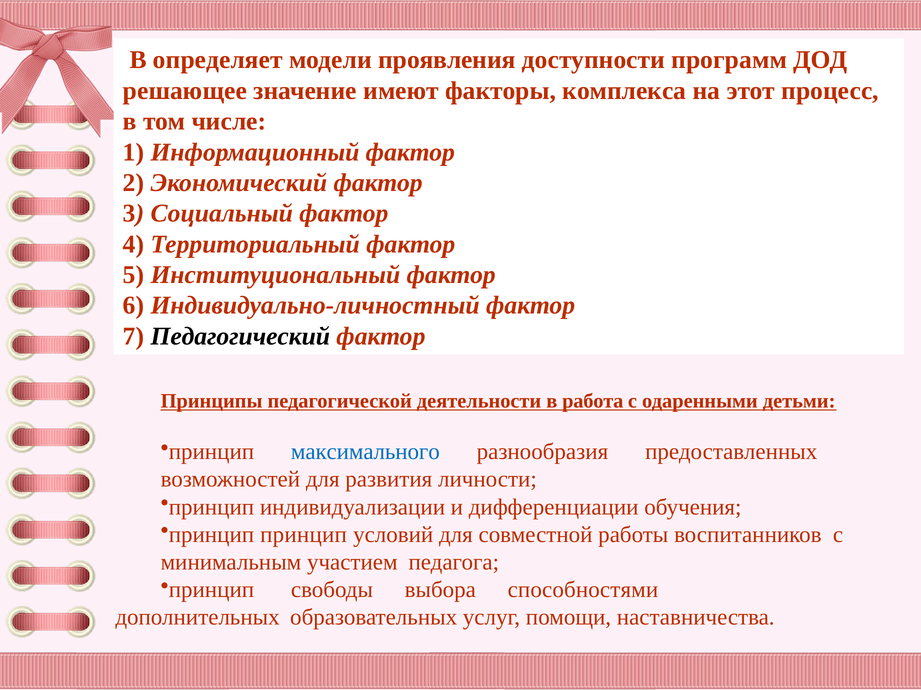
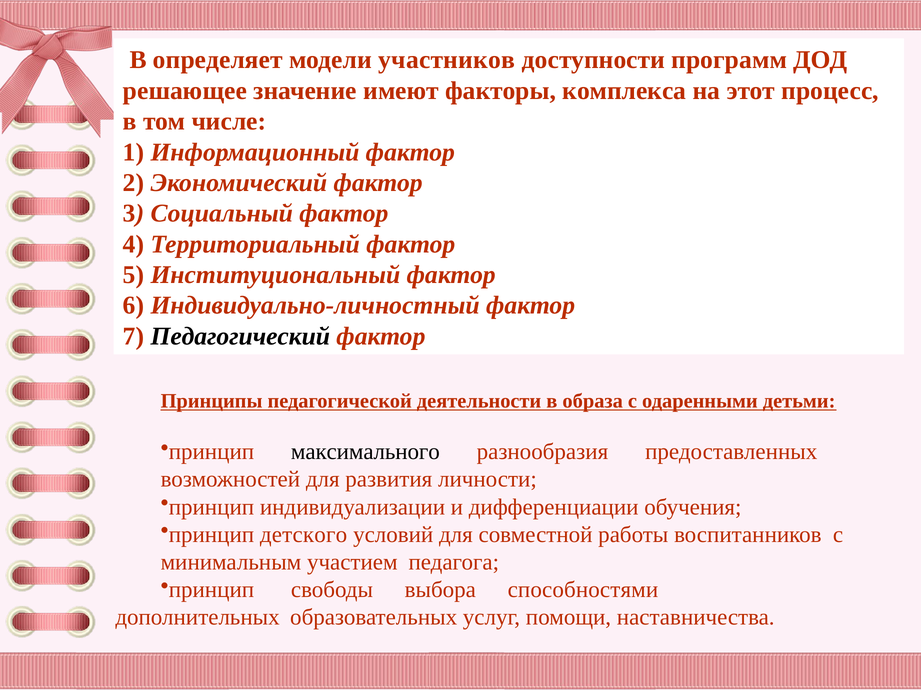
проявления: проявления -> участников (447, 60)
работа: работа -> образа (593, 401)
максимального colour: blue -> black (365, 452)
принцип принцип: принцип -> детского (304, 535)
